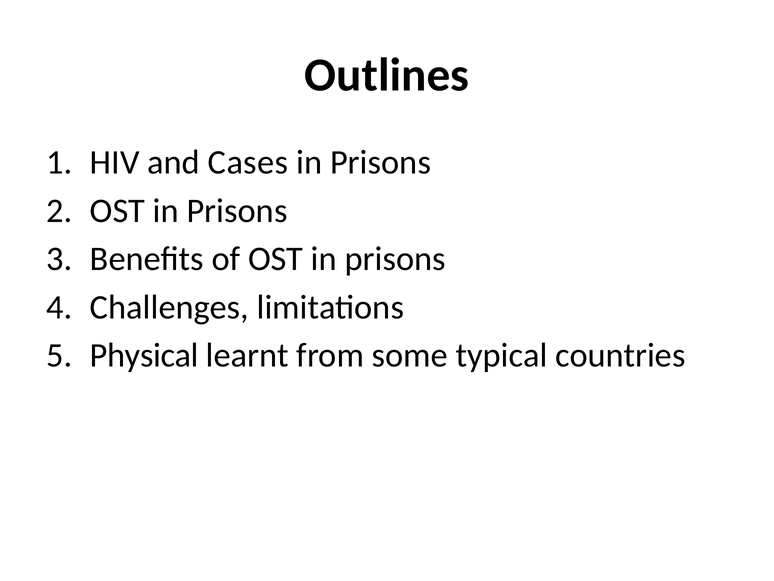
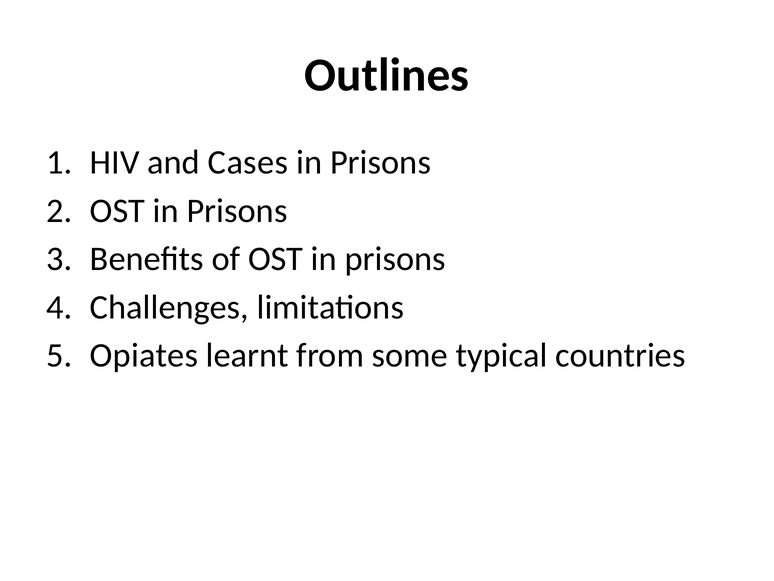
Physical: Physical -> Opiates (144, 355)
